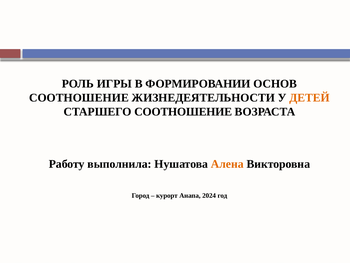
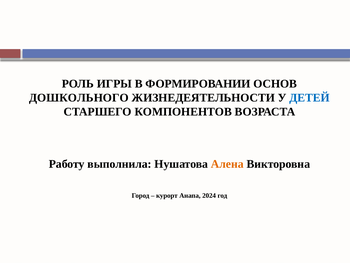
СООТНОШЕНИЕ: СООТНОШЕНИЕ -> ДОШКОЛЬНОГО (79, 98)
ДЕТЕЙ colour: orange -> blue (310, 98)
СТАРШЕГО СООТНОШЕНИЕ: СООТНОШЕНИЕ -> КОМПОНЕНТОВ (183, 112)
